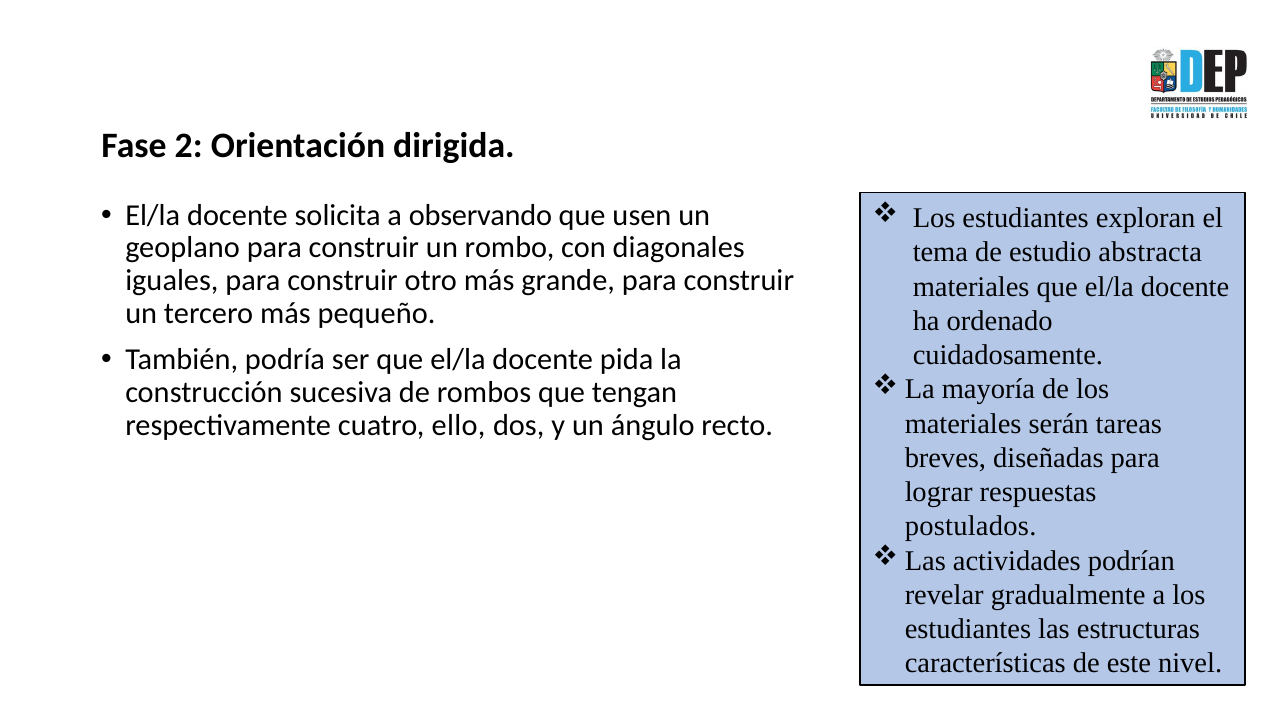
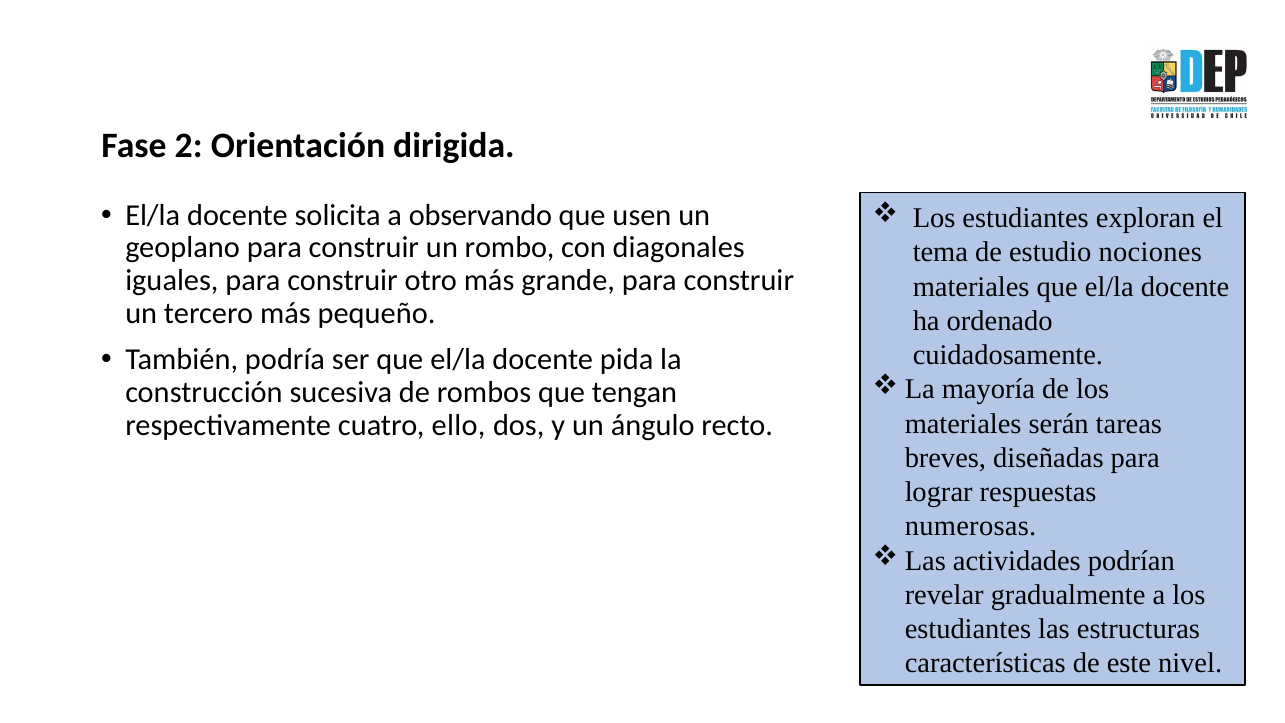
abstracta: abstracta -> nociones (1150, 252)
postulados: postulados -> numerosas (971, 526)
